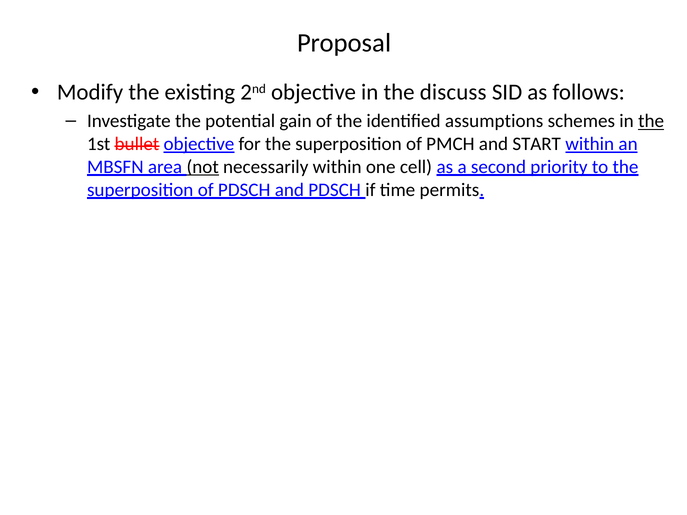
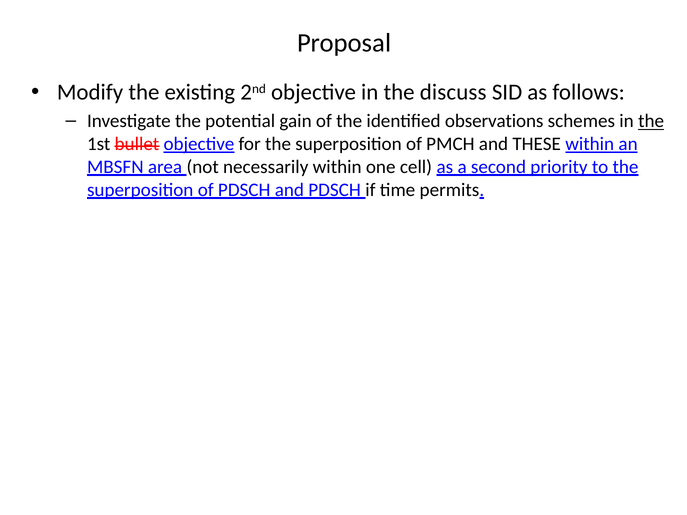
assumptions: assumptions -> observations (494, 121)
START: START -> THESE (537, 144)
not underline: present -> none (203, 167)
